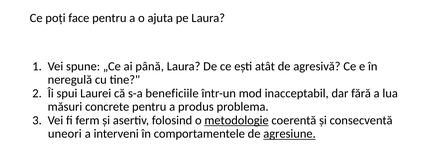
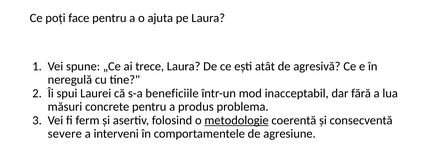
până: până -> trece (150, 66)
uneori: uneori -> severe (65, 134)
agresiune underline: present -> none (290, 134)
